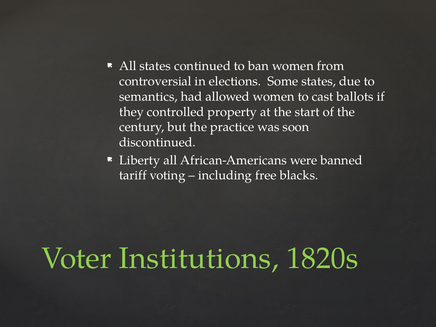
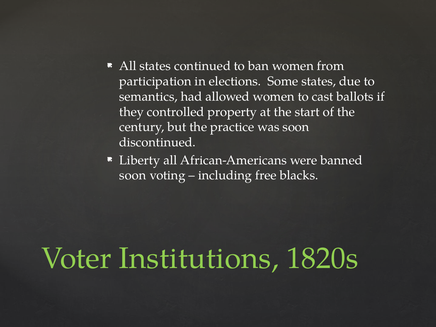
controversial: controversial -> participation (155, 81)
tariff: tariff -> soon (133, 175)
